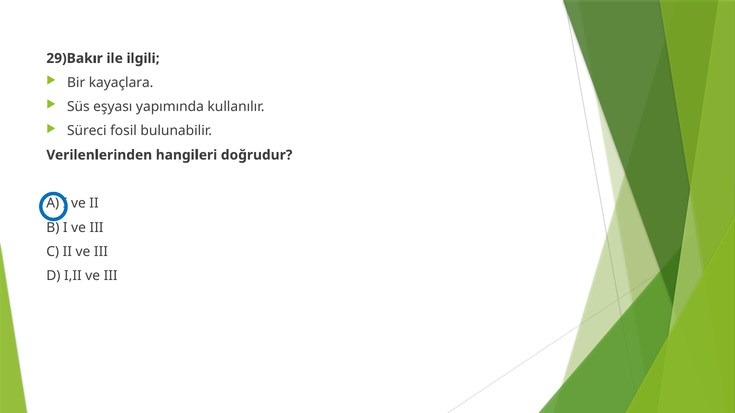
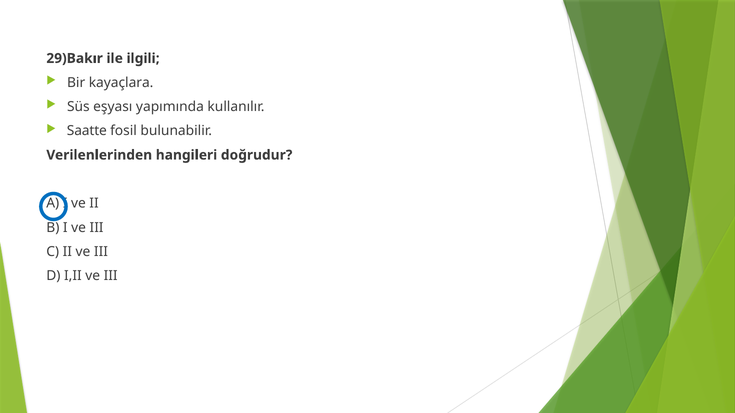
Süreci: Süreci -> Saatte (87, 131)
